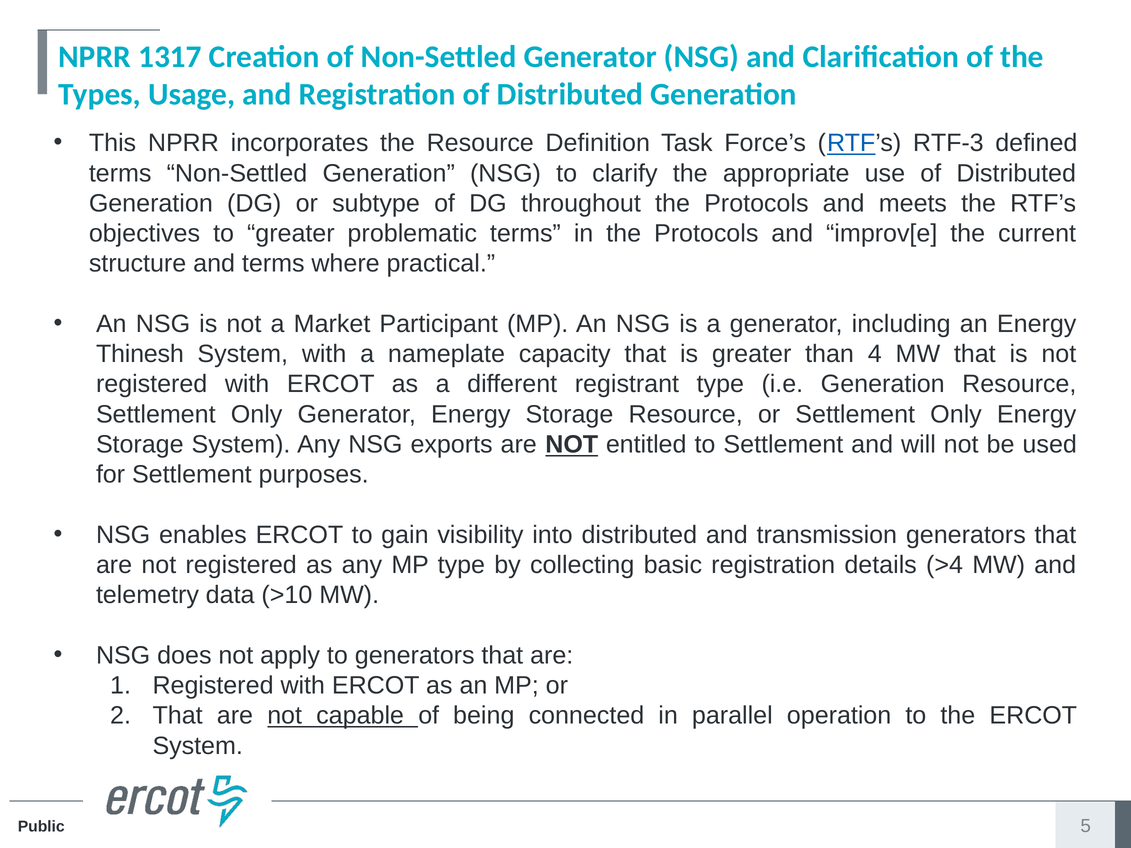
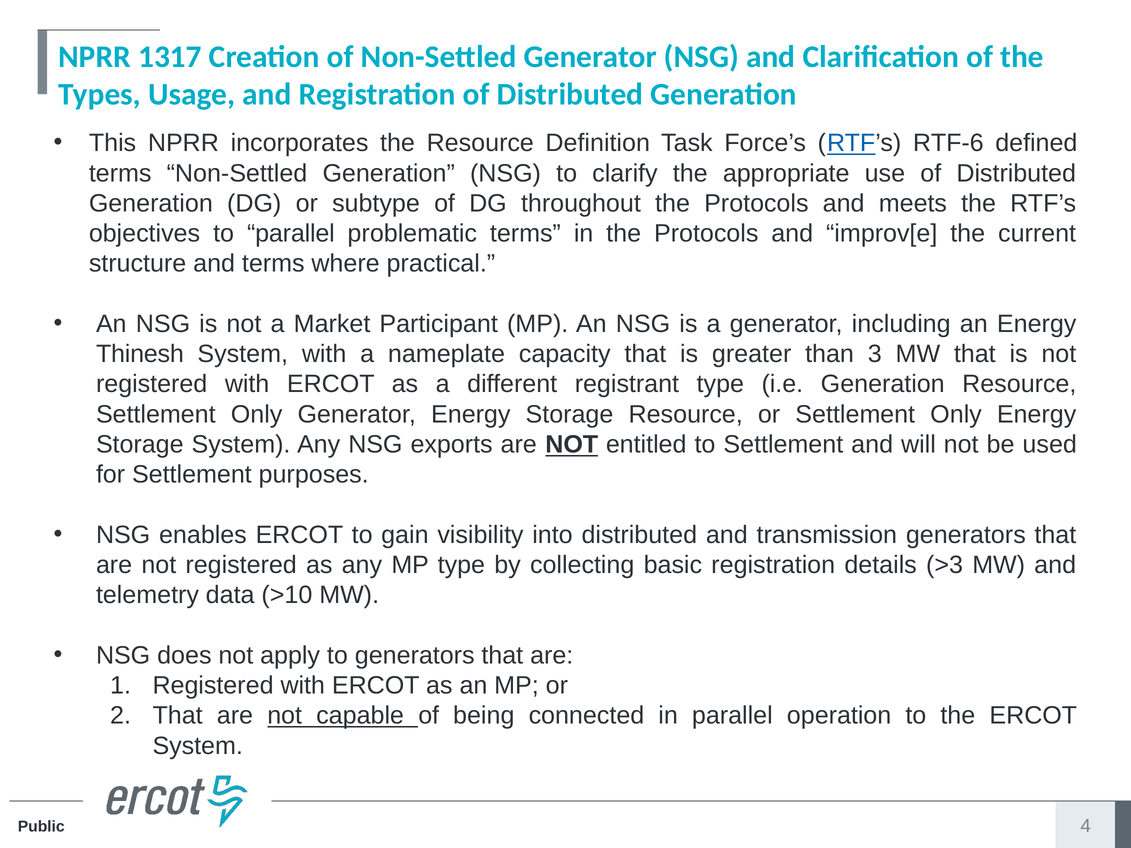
RTF-3: RTF-3 -> RTF-6 (948, 143)
to greater: greater -> parallel (291, 234)
4: 4 -> 3 (875, 354)
>4: >4 -> >3 (945, 565)
5: 5 -> 4 (1086, 826)
